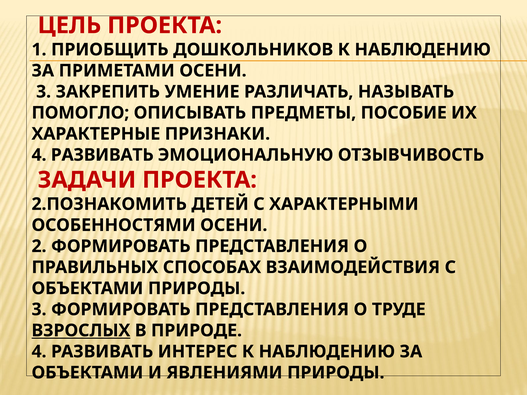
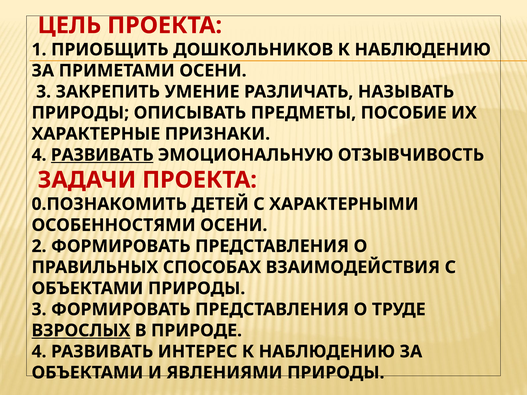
ПОМОГЛО: ПОМОГЛО -> ПРИРОДЫ (80, 113)
РАЗВИВАТЬ underline: none -> present (102, 155)
2.ПОЗНАКОМИТЬ: 2.ПОЗНАКОМИТЬ -> 0.ПОЗНАКОМИТЬ (109, 204)
